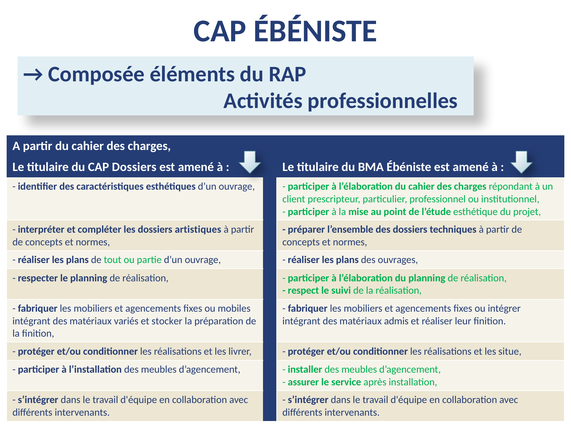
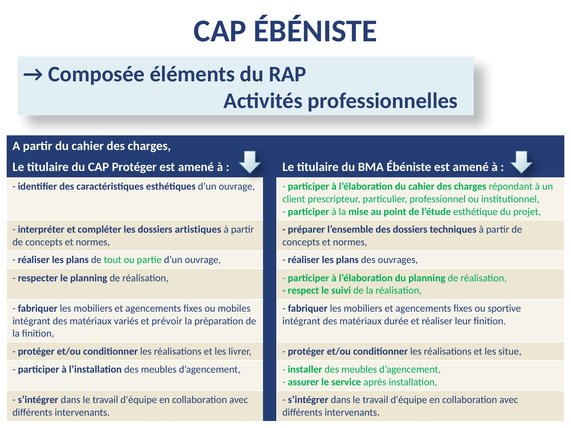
CAP Dossiers: Dossiers -> Protéger (134, 167)
intégrer: intégrer -> sportive (504, 309)
stocker: stocker -> prévoir (167, 321)
admis: admis -> durée (396, 321)
